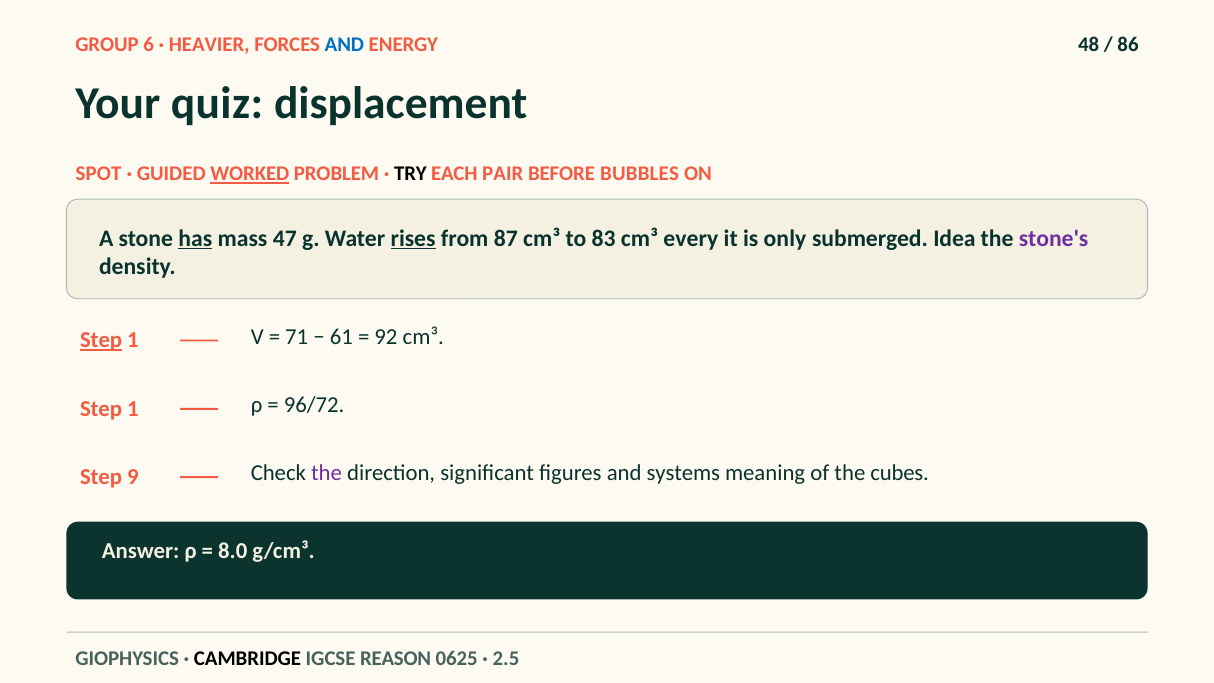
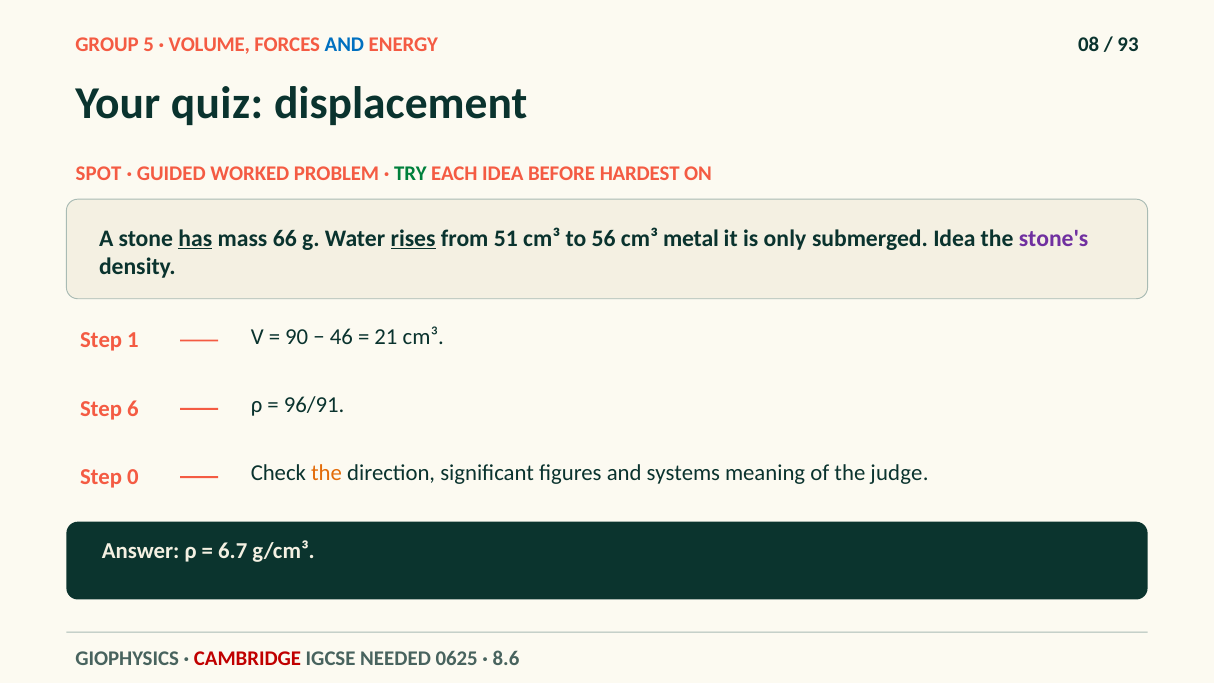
6: 6 -> 5 (149, 45)
HEAVIER: HEAVIER -> VOLUME (209, 45)
48: 48 -> 08 (1089, 45)
86: 86 -> 93 (1128, 45)
WORKED underline: present -> none (250, 174)
TRY colour: black -> green (410, 174)
EACH PAIR: PAIR -> IDEA (503, 174)
BUBBLES: BUBBLES -> HARDEST (640, 174)
47: 47 -> 66 (285, 238)
87: 87 -> 51 (506, 238)
83: 83 -> 56 (604, 238)
every: every -> metal (691, 238)
Step underline: present -> none (101, 340)
71: 71 -> 90 (297, 336)
61: 61 -> 46 (341, 336)
92: 92 -> 21 (386, 336)
1: 1 -> 6 (133, 409)
96/72: 96/72 -> 96/91 (314, 405)
9: 9 -> 0 (133, 477)
the colour: purple -> orange (327, 473)
cubes: cubes -> judge (899, 473)
8.0: 8.0 -> 6.7 (233, 551)
CAMBRIDGE colour: black -> red (247, 659)
REASON: REASON -> NEEDED (396, 659)
2.5: 2.5 -> 8.6 (506, 659)
